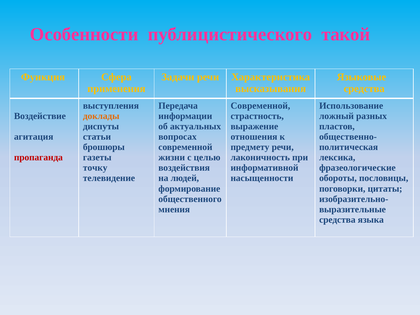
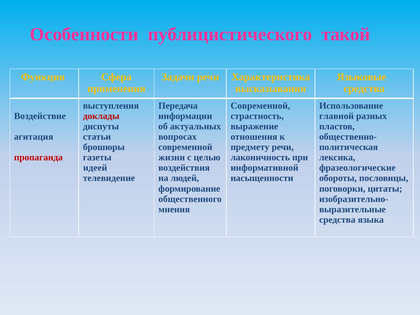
доклады colour: orange -> red (101, 116)
ложный: ложный -> главной (336, 116)
точку: точку -> идеей (95, 168)
